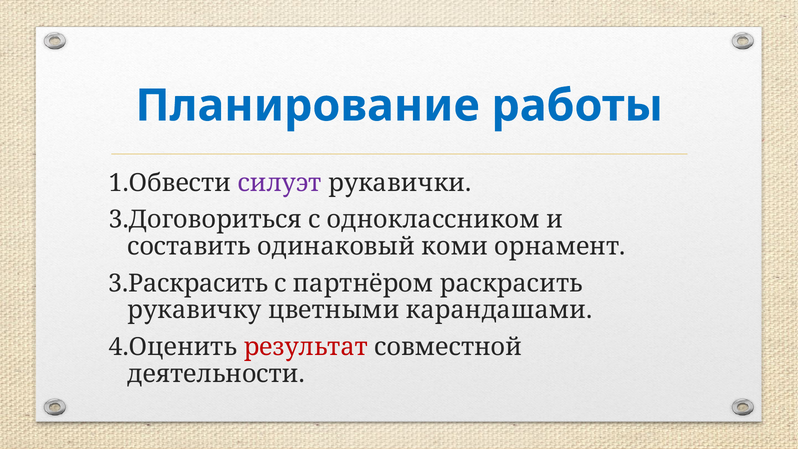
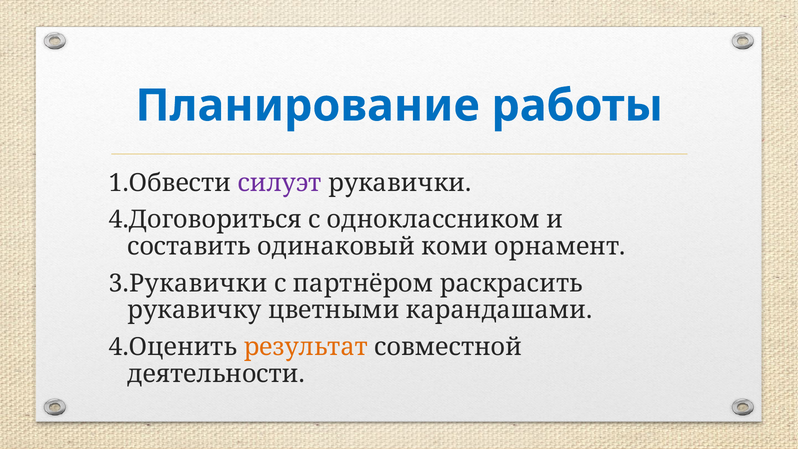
3.Договориться: 3.Договориться -> 4.Договориться (205, 220)
3.Раскрасить: 3.Раскрасить -> 3.Рукавички (188, 283)
результат colour: red -> orange (306, 347)
